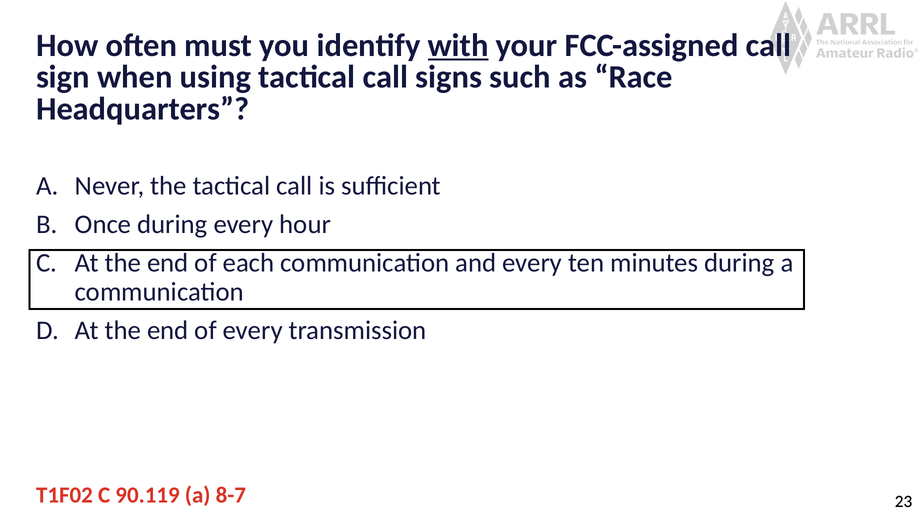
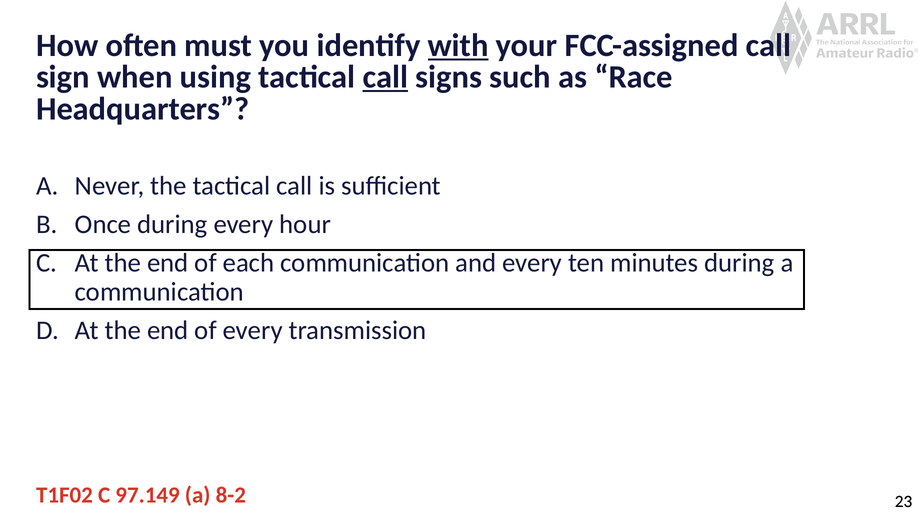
call underline: none -> present (385, 77)
90.119: 90.119 -> 97.149 (148, 495)
8-7: 8-7 -> 8-2 (231, 495)
